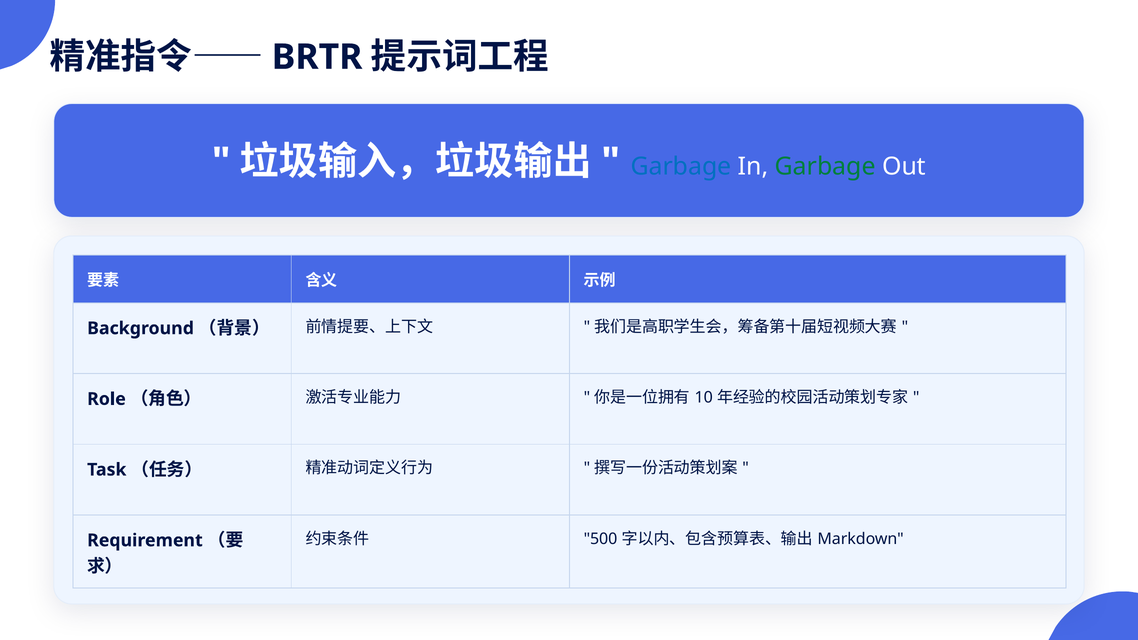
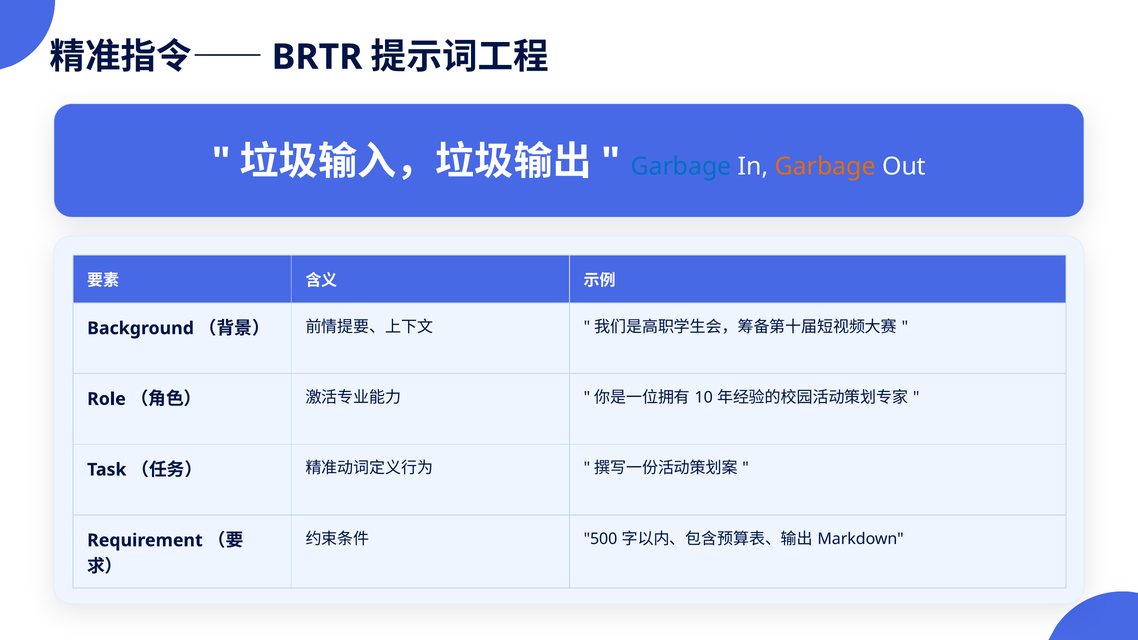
Garbage colour: green -> orange (825, 166)
